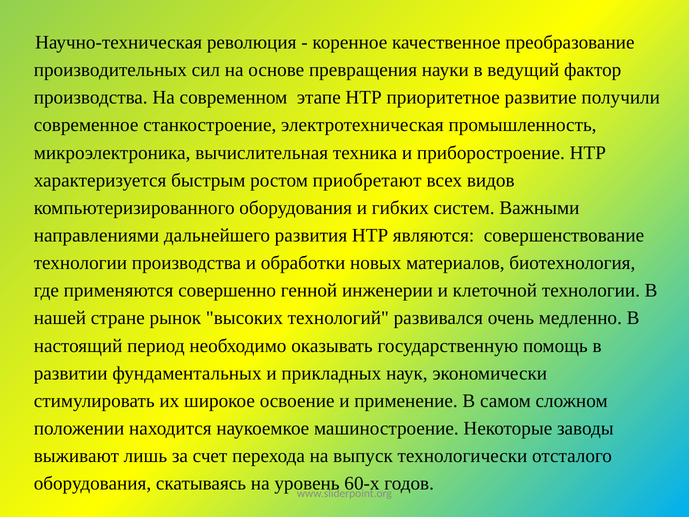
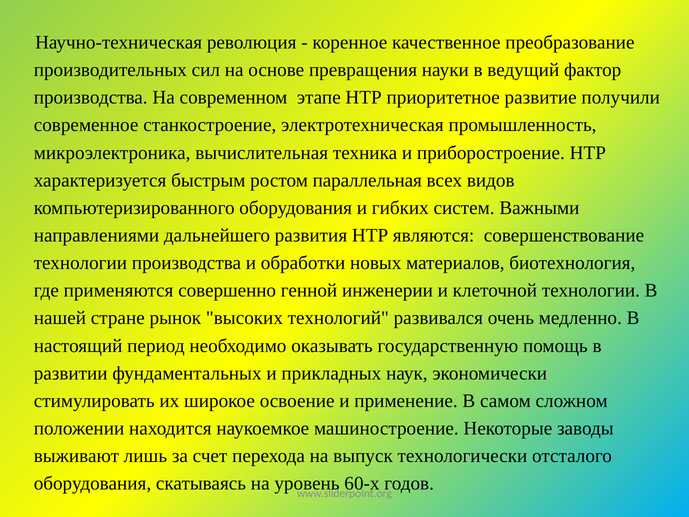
приобретают: приобретают -> параллельная (367, 180)
